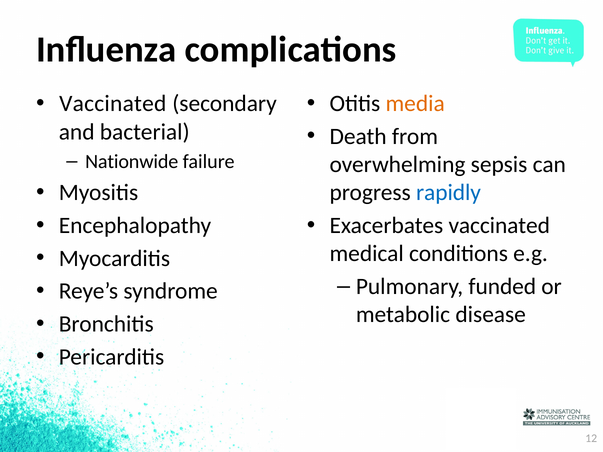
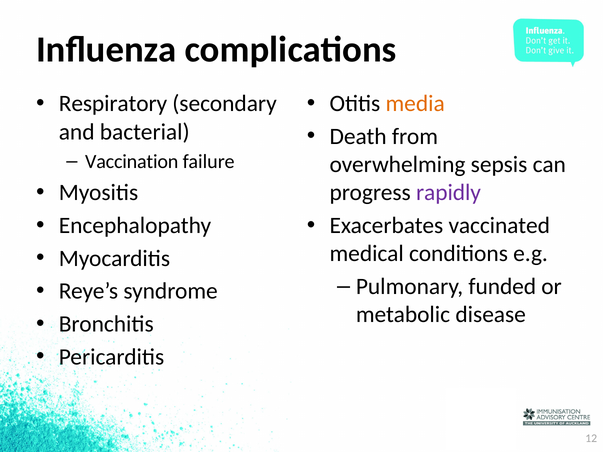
Vaccinated: Vaccinated -> Respiratory (113, 104)
Nationwide: Nationwide -> Vaccination (132, 162)
rapidly colour: blue -> purple (448, 193)
